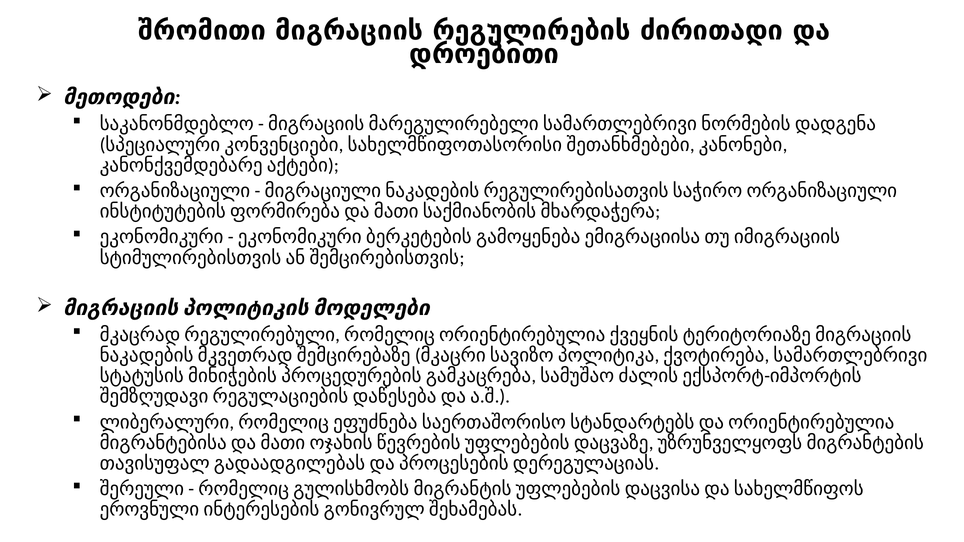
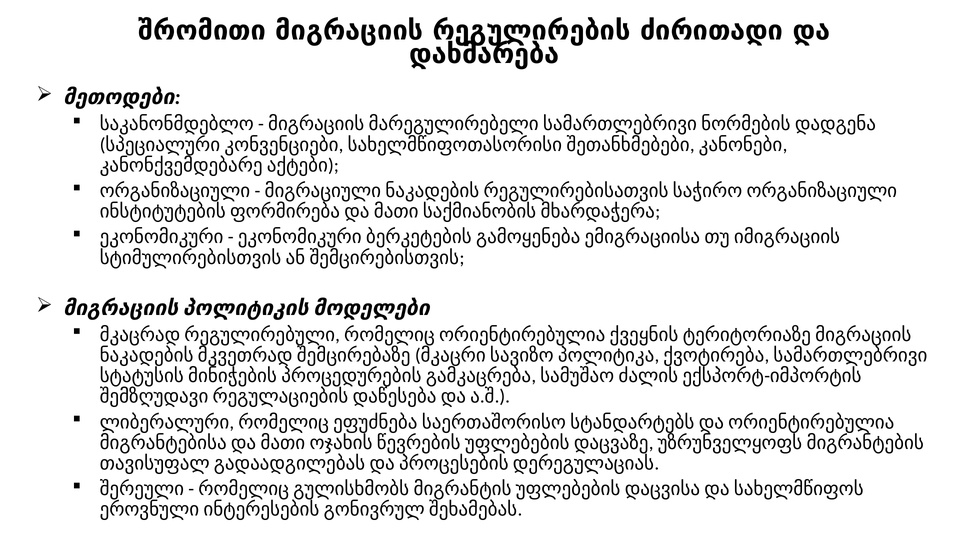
დროებითი: დროებითი -> დახმარება (484, 54)
